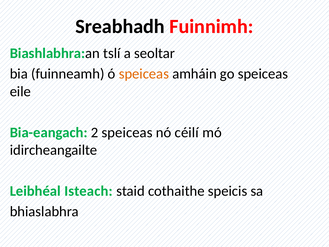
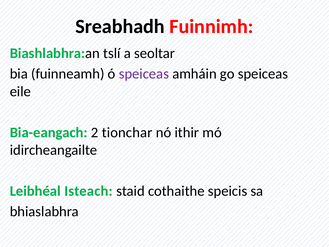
speiceas colour: orange -> purple (144, 74)
2 speiceas: speiceas -> tionchar (127, 132)
céilí: céilí -> ithir (187, 132)
